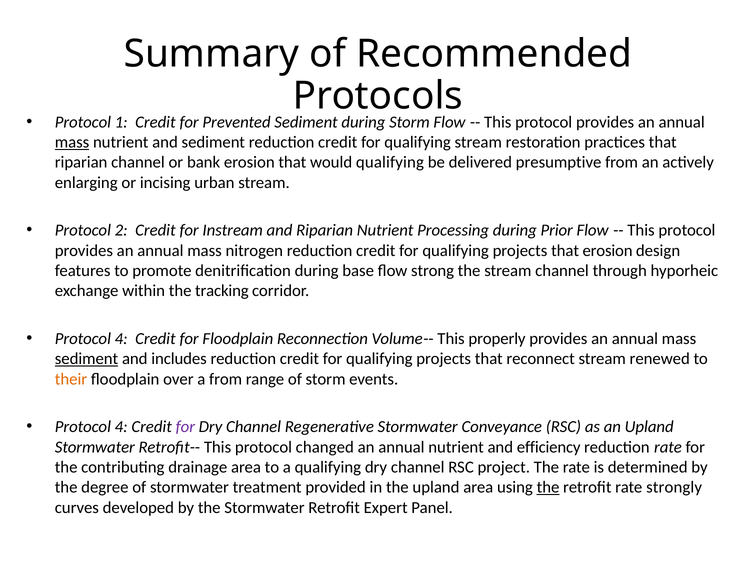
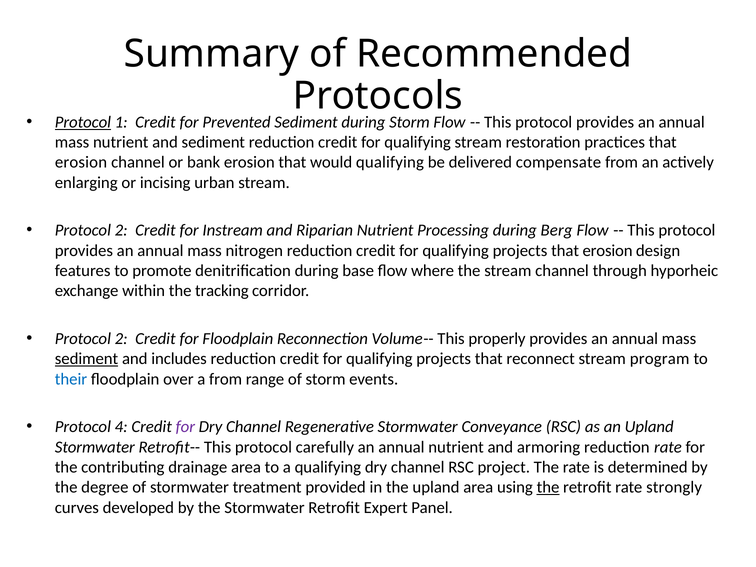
Protocol underline: none -> present (83, 122)
mass underline: present -> none (72, 142)
riparian: riparian -> erosion (81, 162)
presumptive: presumptive -> compensate (558, 162)
Prior: Prior -> Berg (557, 230)
strong: strong -> where (433, 271)
4: 4 -> 2 (121, 339)
renewed: renewed -> program (660, 359)
their colour: orange -> blue (71, 379)
changed: changed -> carefully (325, 447)
efficiency: efficiency -> armoring (549, 447)
